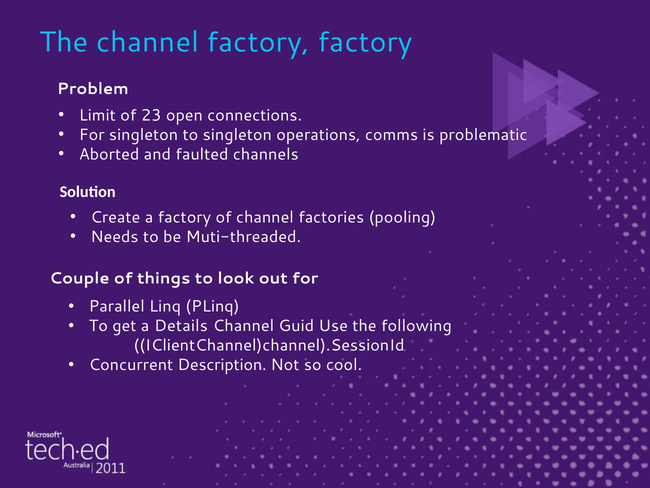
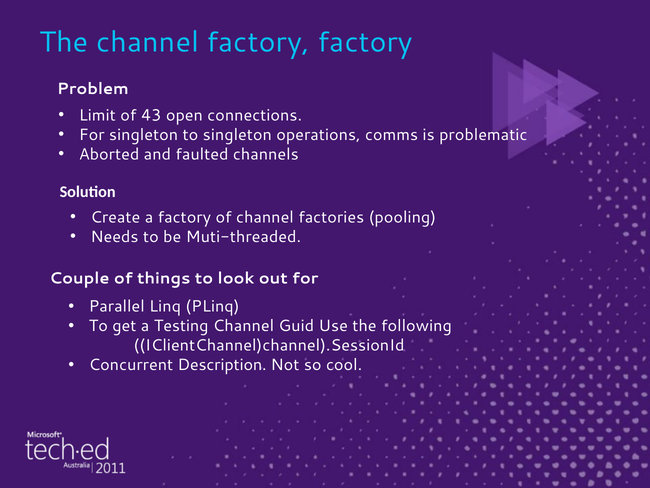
23: 23 -> 43 (151, 115)
Details: Details -> Testing (181, 326)
